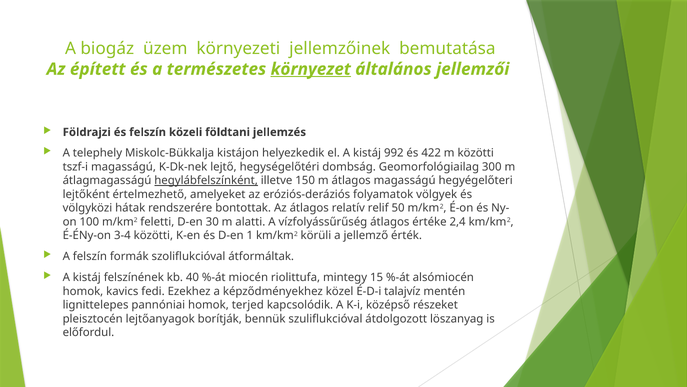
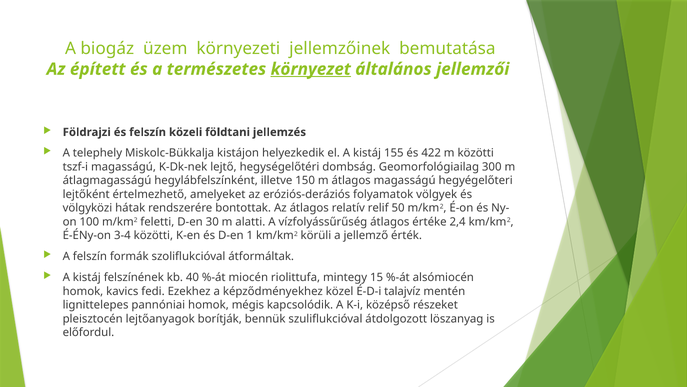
992: 992 -> 155 (394, 153)
hegylábfelszínként underline: present -> none (206, 180)
terjed: terjed -> mégis (248, 305)
